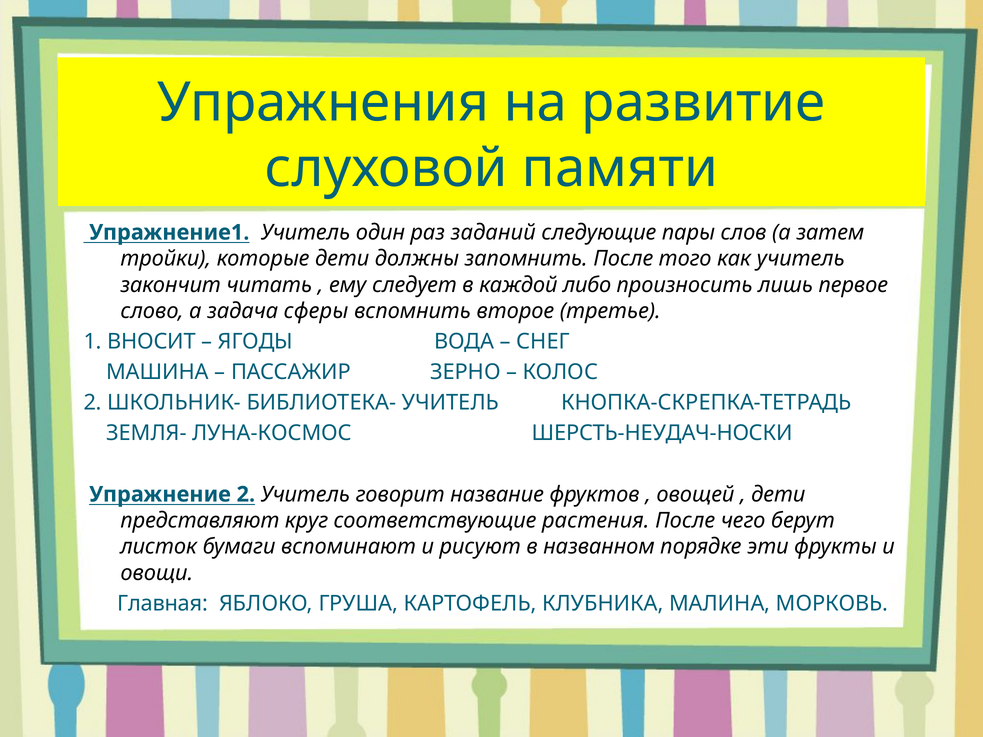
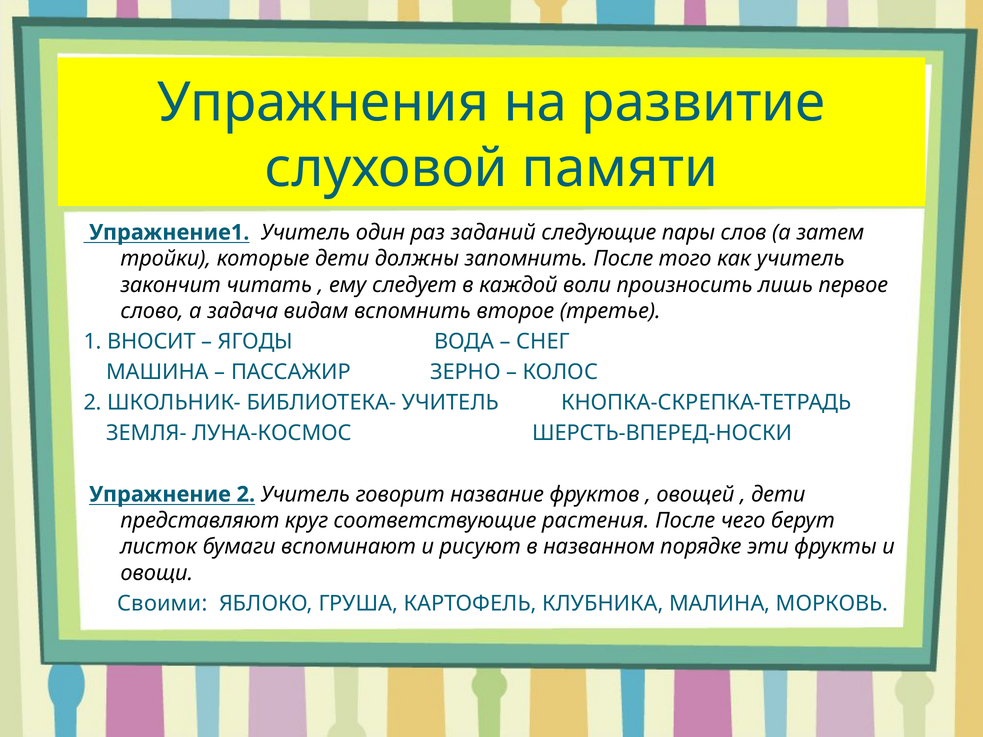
либо: либо -> воли (587, 285)
сферы: сферы -> видам (316, 311)
ШЕРСТЬ-НЕУДАЧ-НОСКИ: ШЕРСТЬ-НЕУДАЧ-НОСКИ -> ШЕРСТЬ-ВПЕРЕД-НОСКИ (662, 433)
Главная: Главная -> Своими (162, 604)
